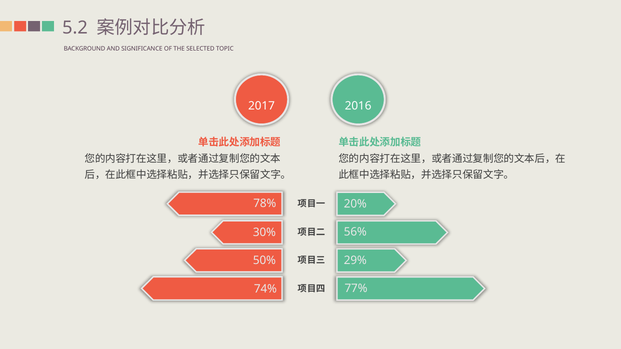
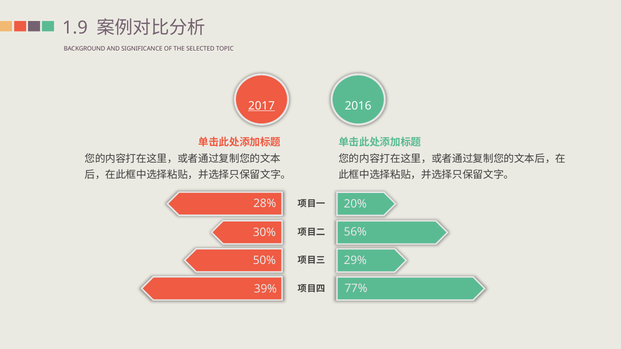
5.2: 5.2 -> 1.9 (75, 28)
2017 underline: none -> present (262, 106)
78%: 78% -> 28% (265, 204)
74%: 74% -> 39% (265, 289)
